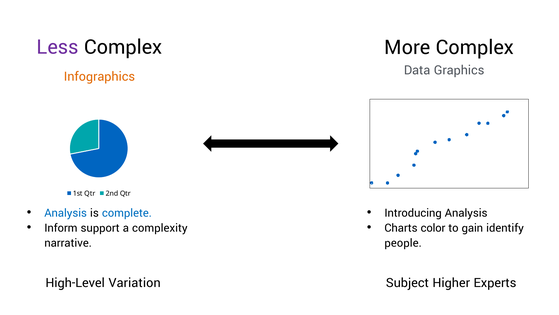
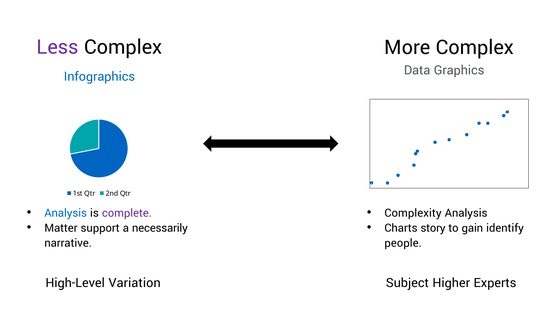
Infographics colour: orange -> blue (99, 76)
complete colour: blue -> purple (127, 212)
Introducing: Introducing -> Complexity (413, 212)
Inform: Inform -> Matter (61, 227)
complexity: complexity -> necessarily (160, 227)
color: color -> story (433, 227)
